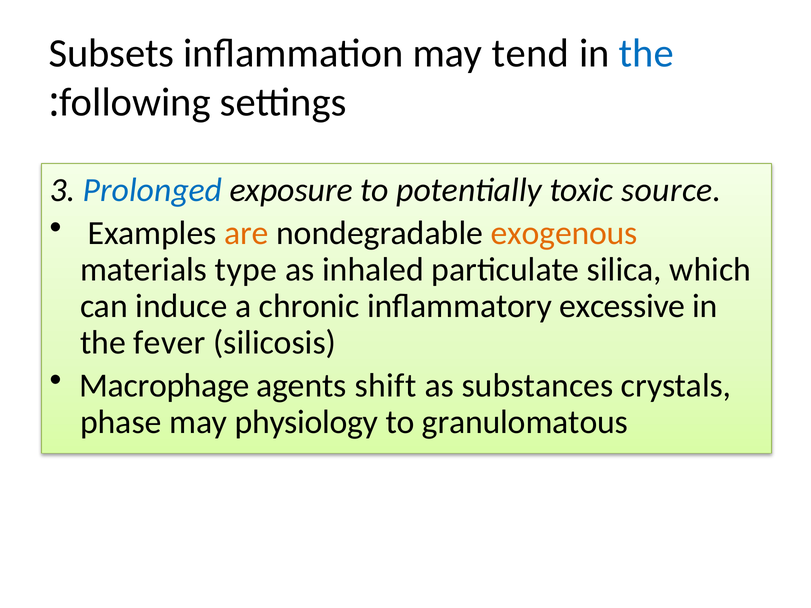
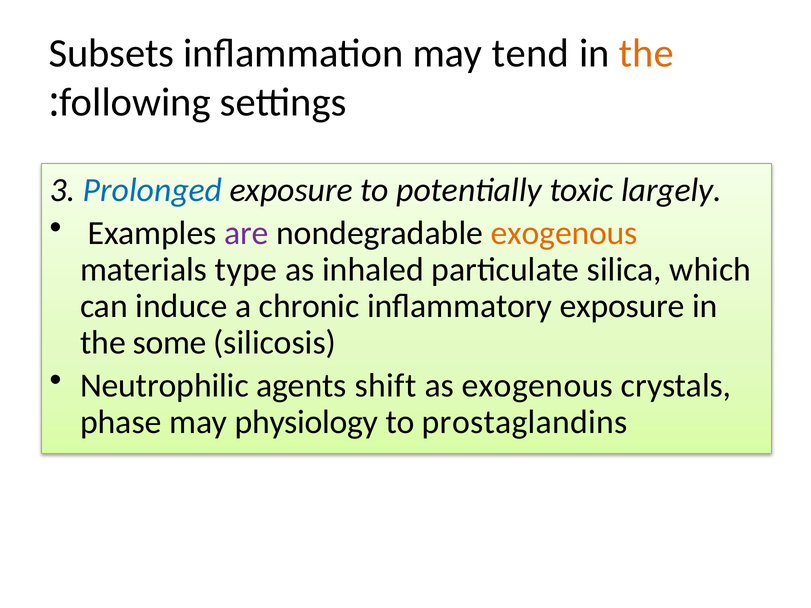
the colour: blue -> orange (646, 54)
source: source -> largely (672, 190)
are colour: orange -> purple (246, 233)
inflammatory excessive: excessive -> exposure (622, 306)
fever: fever -> some (170, 343)
Macrophage: Macrophage -> Neutrophilic (164, 386)
as substances: substances -> exogenous (537, 386)
granulomatous: granulomatous -> prostaglandins (525, 422)
